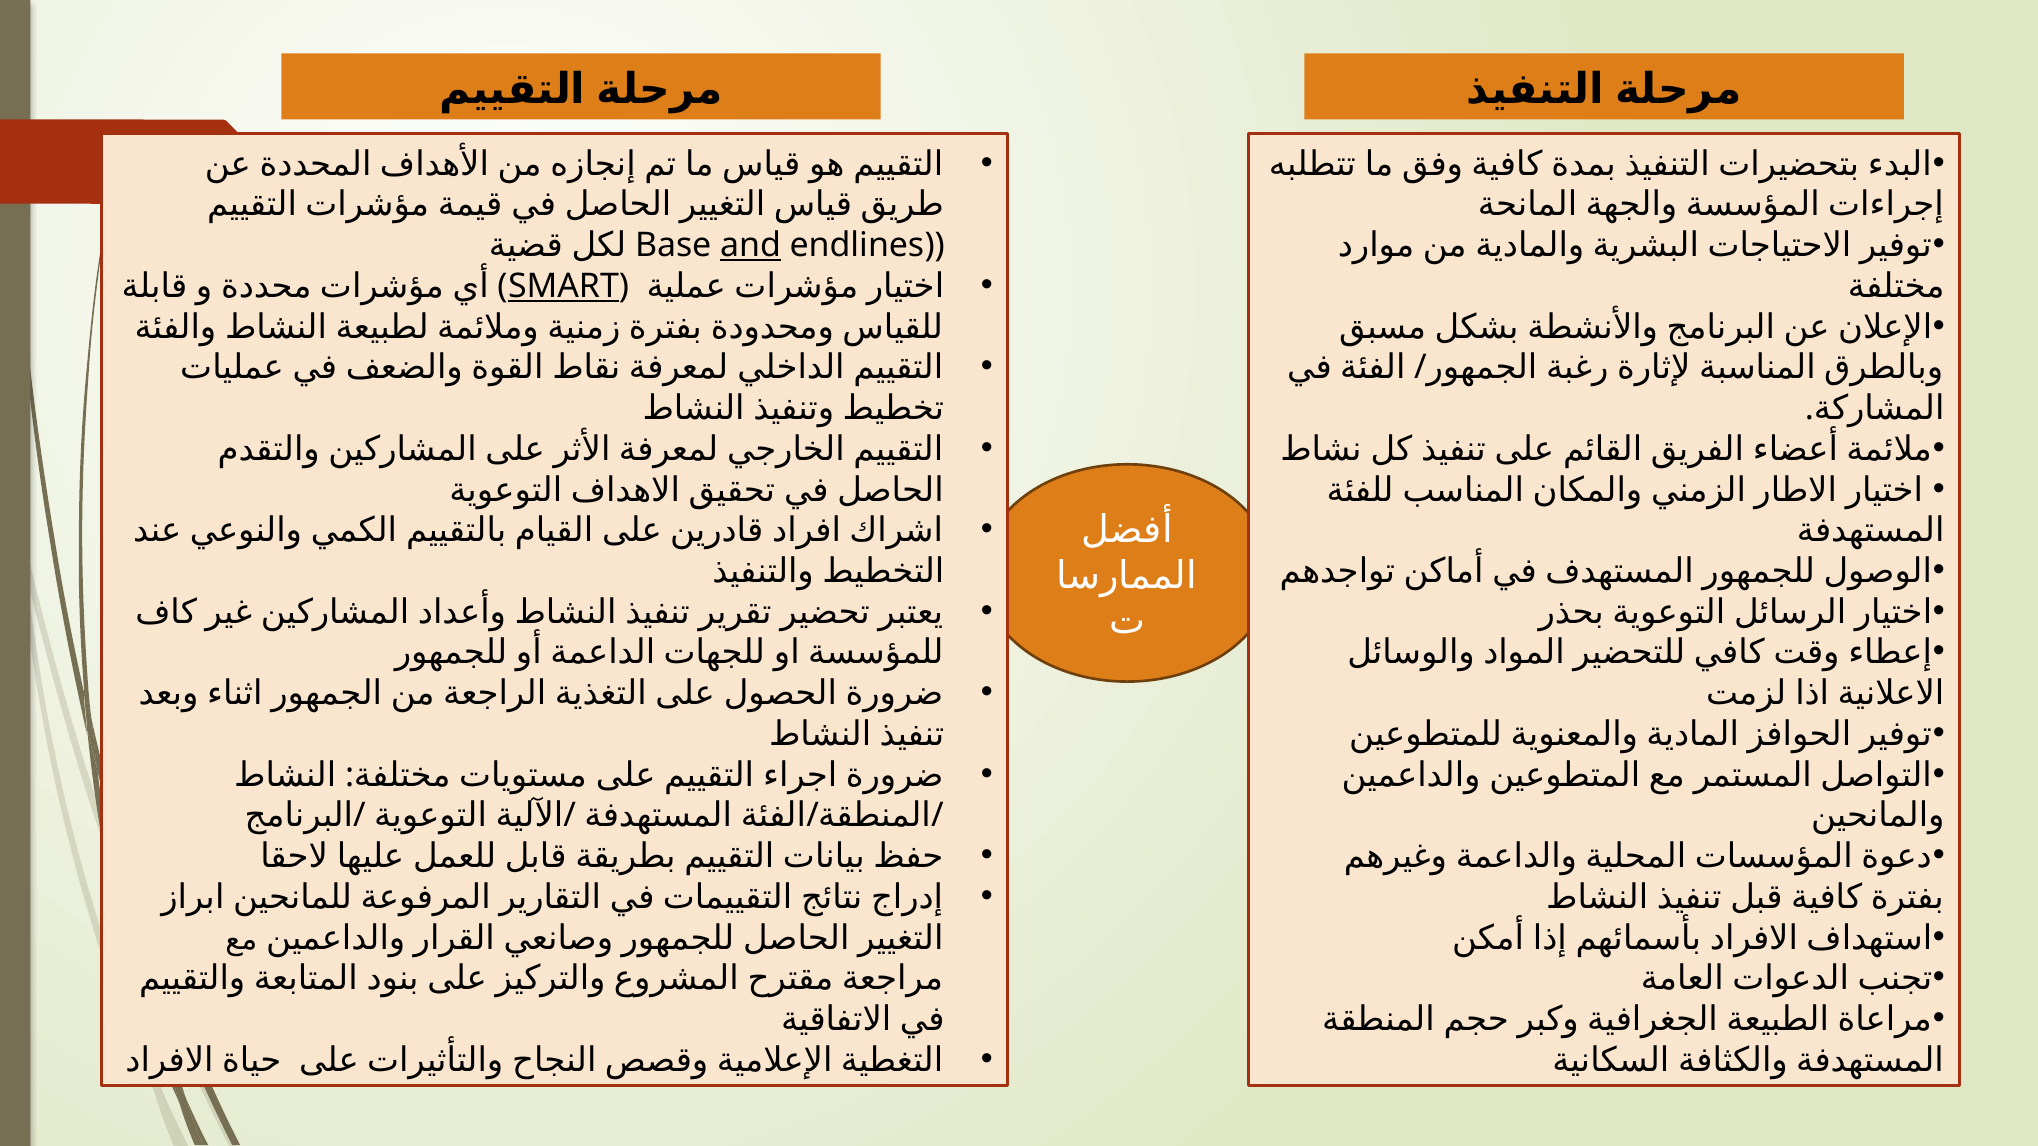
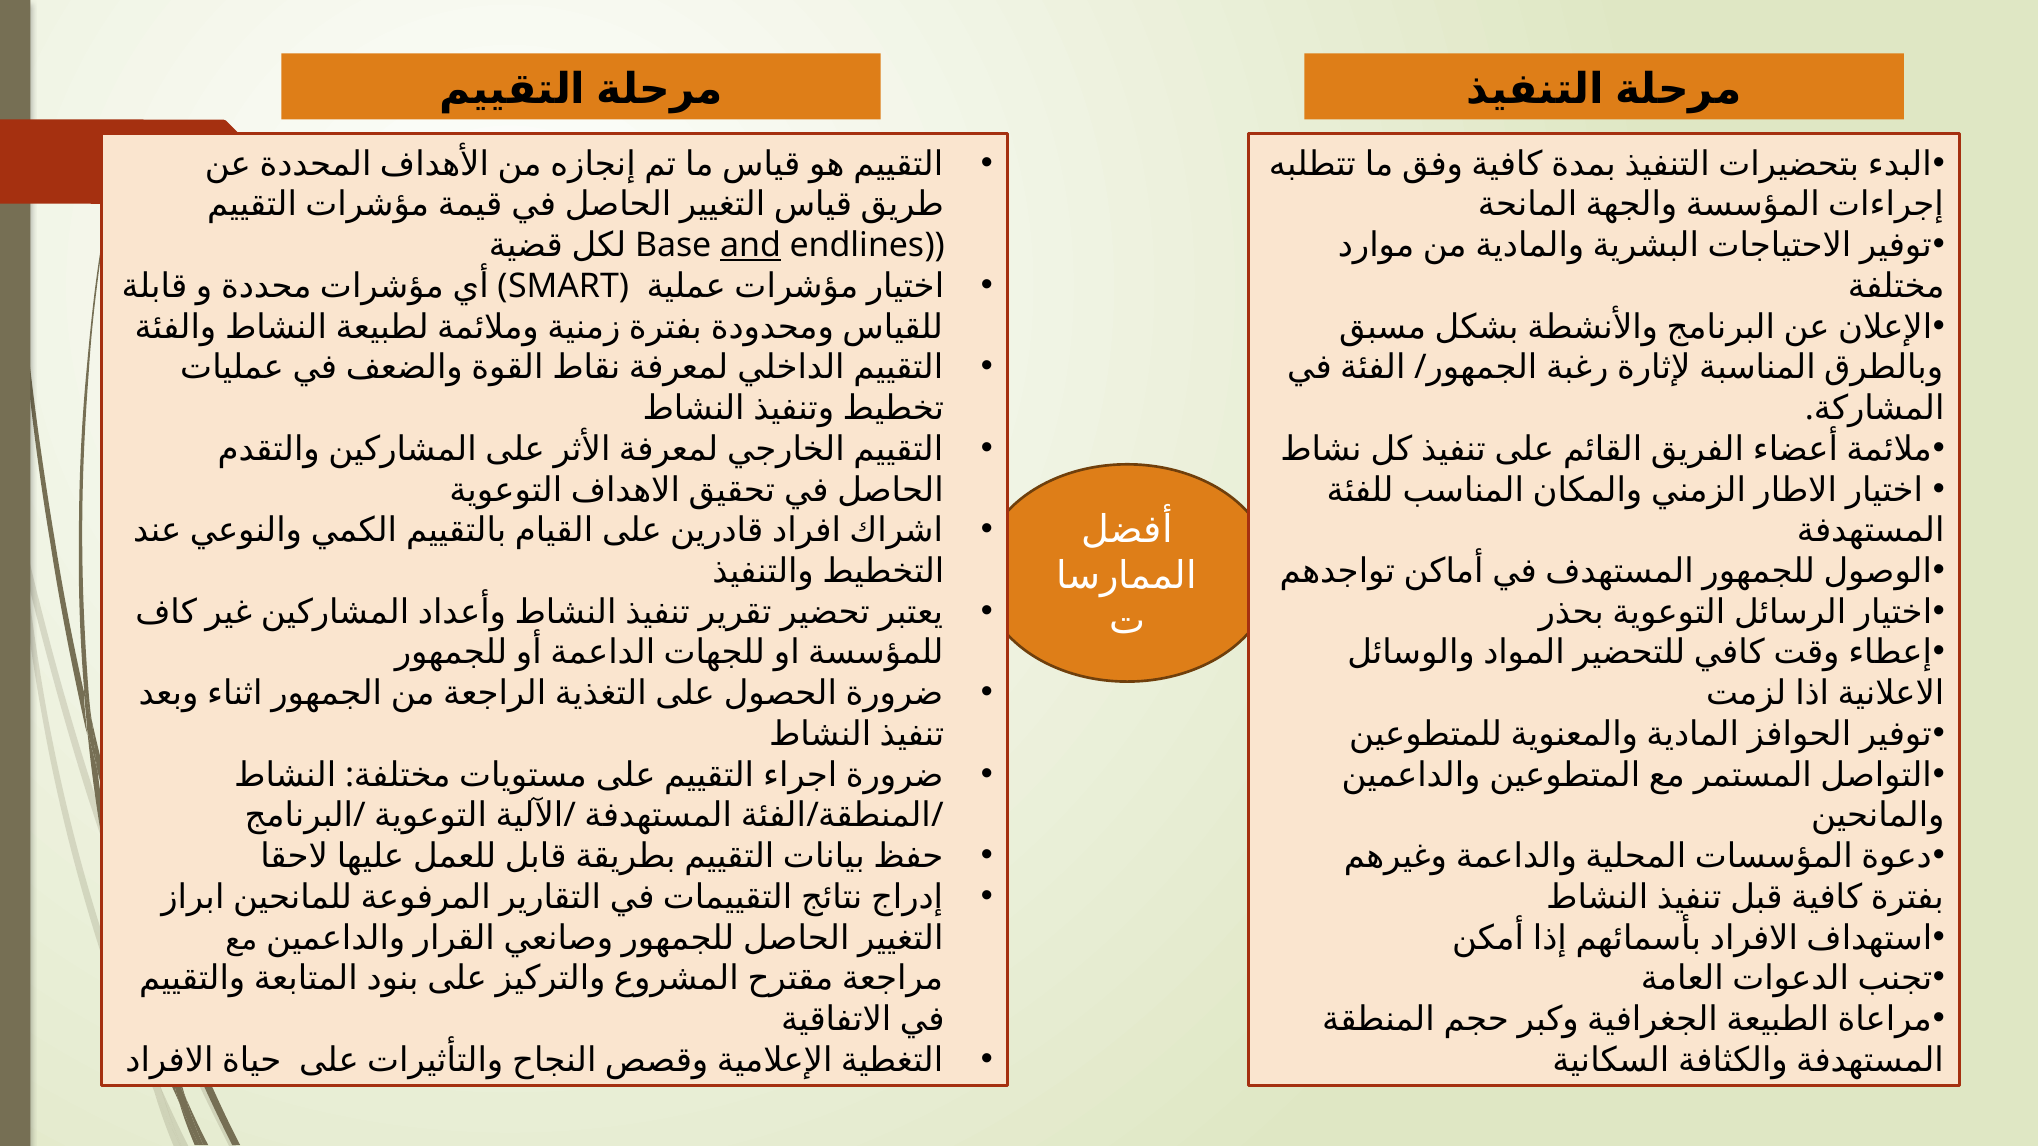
SMART underline: present -> none (563, 286)
